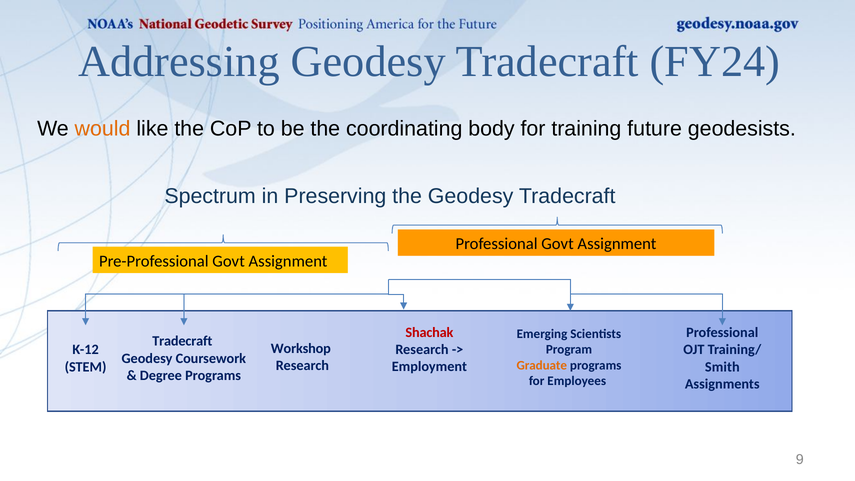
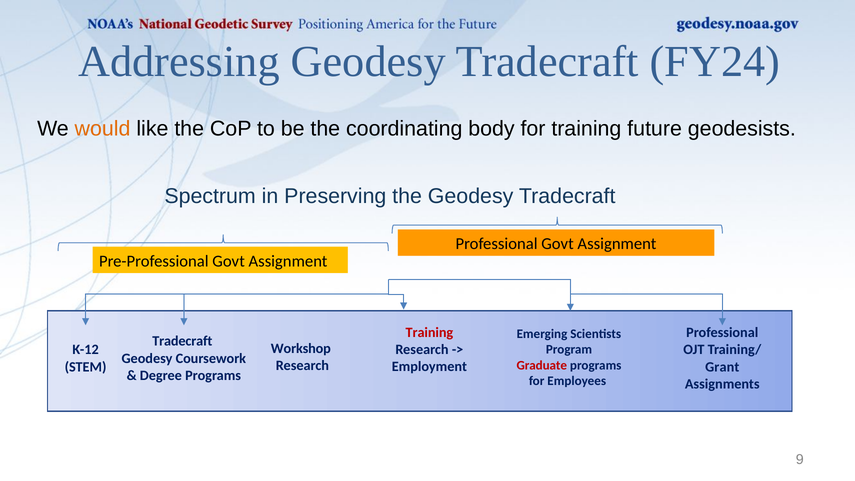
Shachak: Shachak -> Training (429, 332)
Graduate colour: orange -> red (542, 365)
Smith: Smith -> Grant (722, 367)
